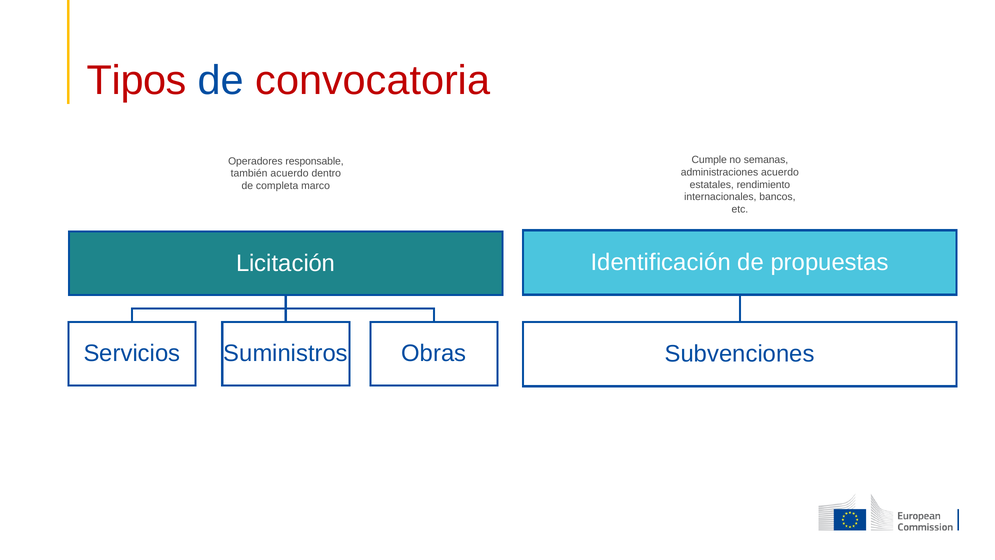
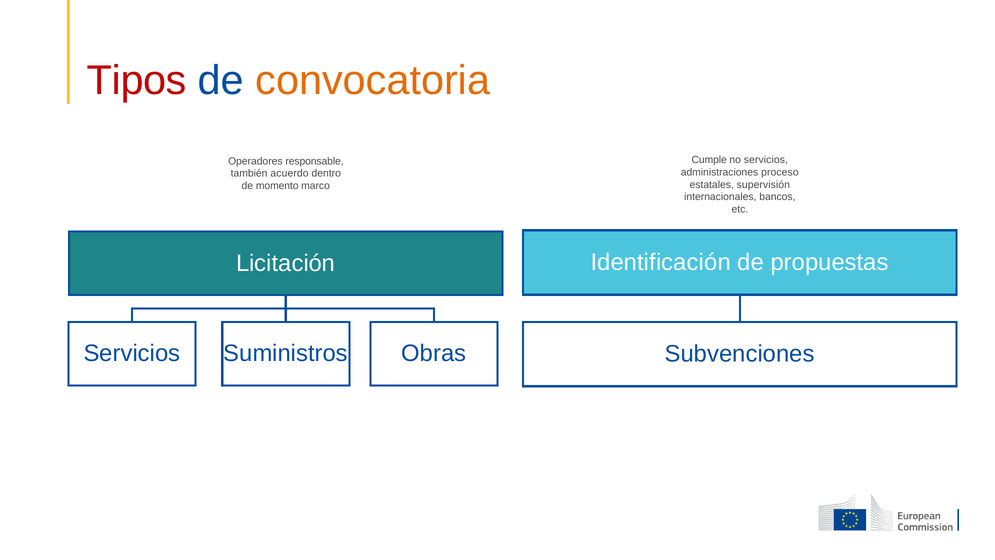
convocatoria colour: red -> orange (373, 81)
no semanas: semanas -> servicios (766, 160)
administraciones acuerdo: acuerdo -> proceso (780, 172)
rendimiento: rendimiento -> supervisión (763, 184)
completa: completa -> momento (277, 186)
